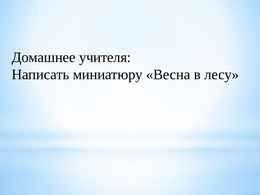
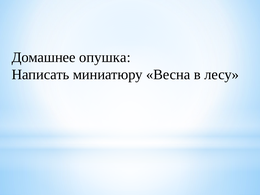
учителя: учителя -> опушка (105, 57)
